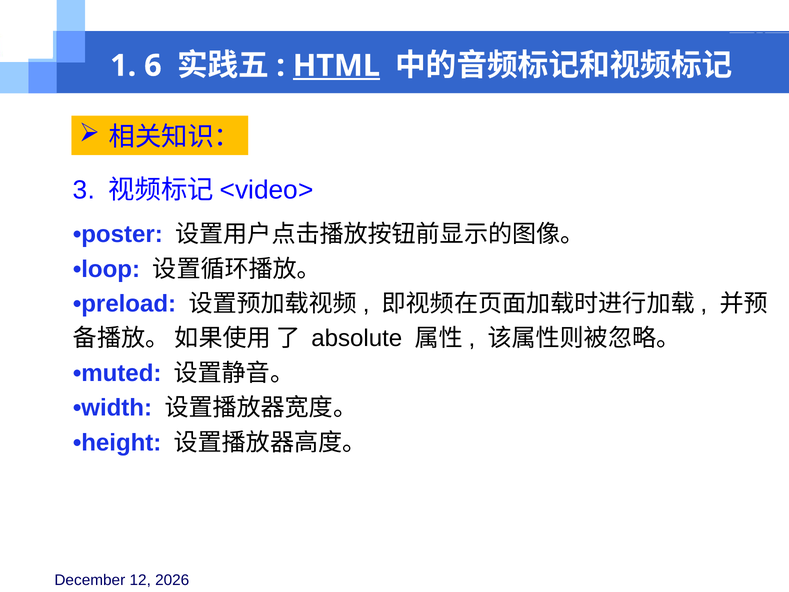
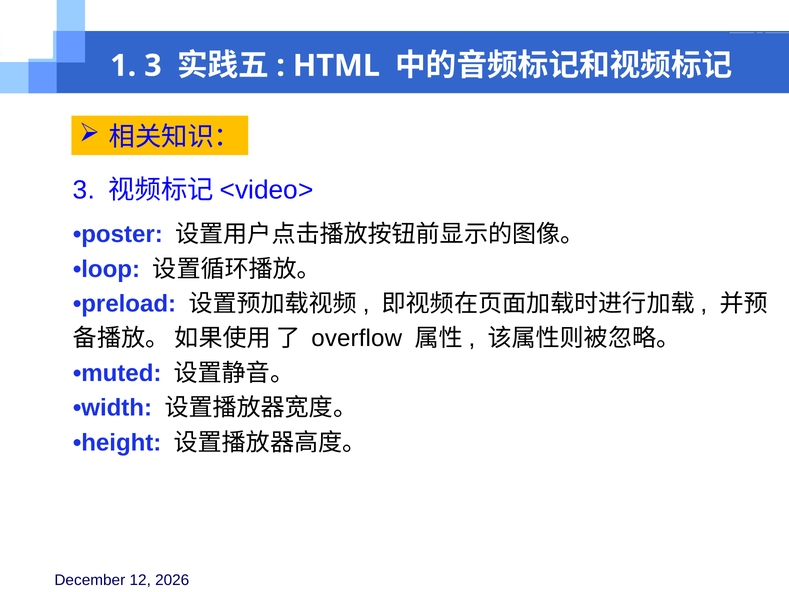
1 6: 6 -> 3 (153, 66)
HTML underline: present -> none (336, 66)
absolute: absolute -> overflow (357, 338)
